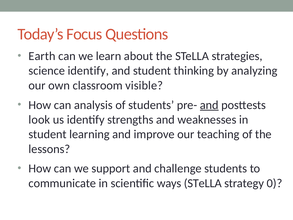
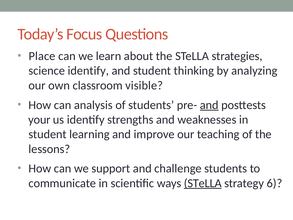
Earth: Earth -> Place (42, 56)
look: look -> your (39, 120)
STeLLA underline: none -> present (203, 183)
0: 0 -> 6 (274, 183)
